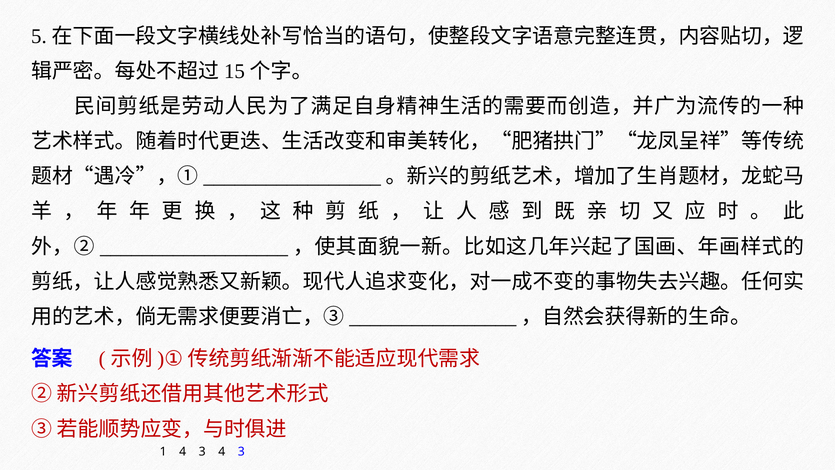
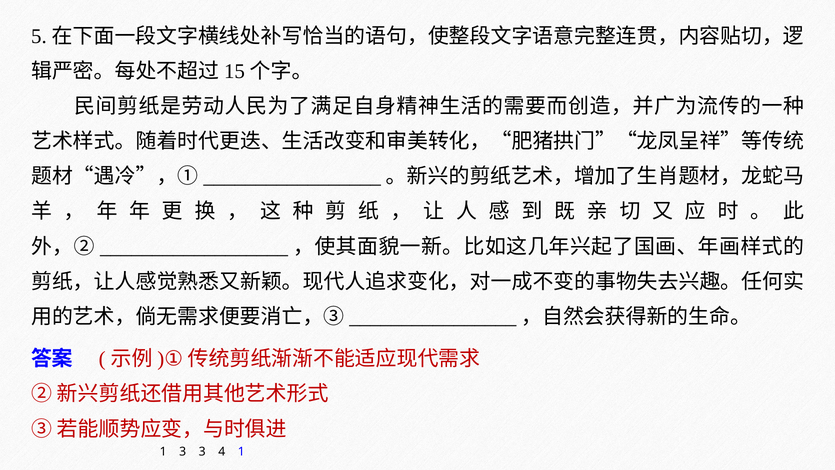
1 4: 4 -> 3 (183, 451)
3 4 3: 3 -> 1 (241, 451)
